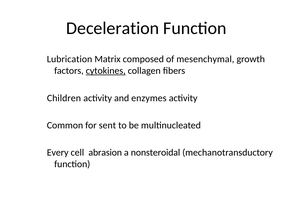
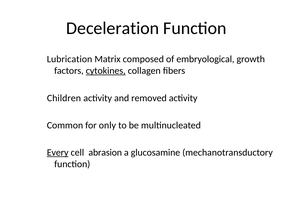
mesenchymal: mesenchymal -> embryological (205, 59)
enzymes: enzymes -> removed (149, 98)
sent: sent -> only (107, 126)
Every underline: none -> present (58, 153)
nonsteroidal: nonsteroidal -> glucosamine (155, 153)
